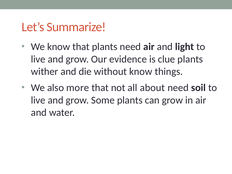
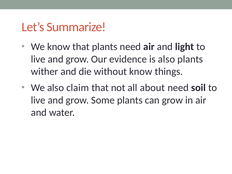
is clue: clue -> also (166, 59)
more: more -> claim (78, 88)
